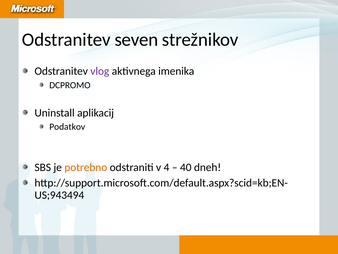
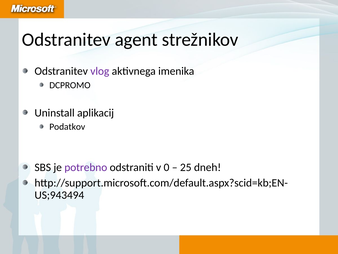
seven: seven -> agent (136, 40)
potrebno colour: orange -> purple (86, 167)
4: 4 -> 0 (167, 167)
40: 40 -> 25 (186, 167)
